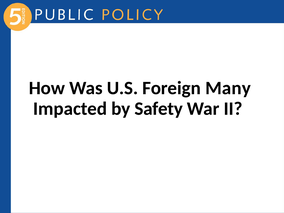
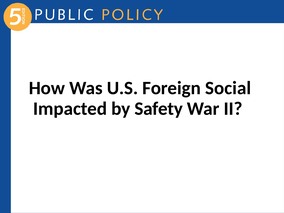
Many: Many -> Social (228, 88)
